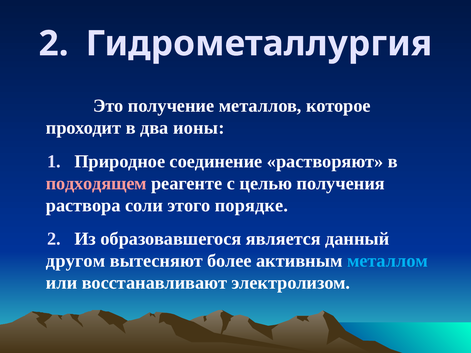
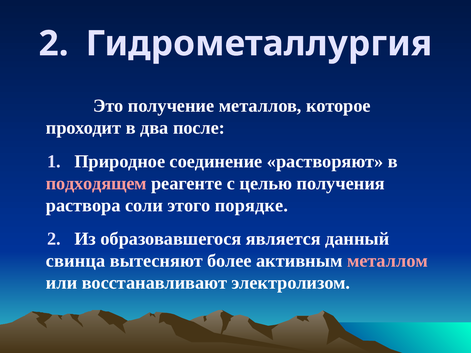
ионы: ионы -> после (199, 128)
другом: другом -> свинца (76, 261)
металлом colour: light blue -> pink (388, 261)
